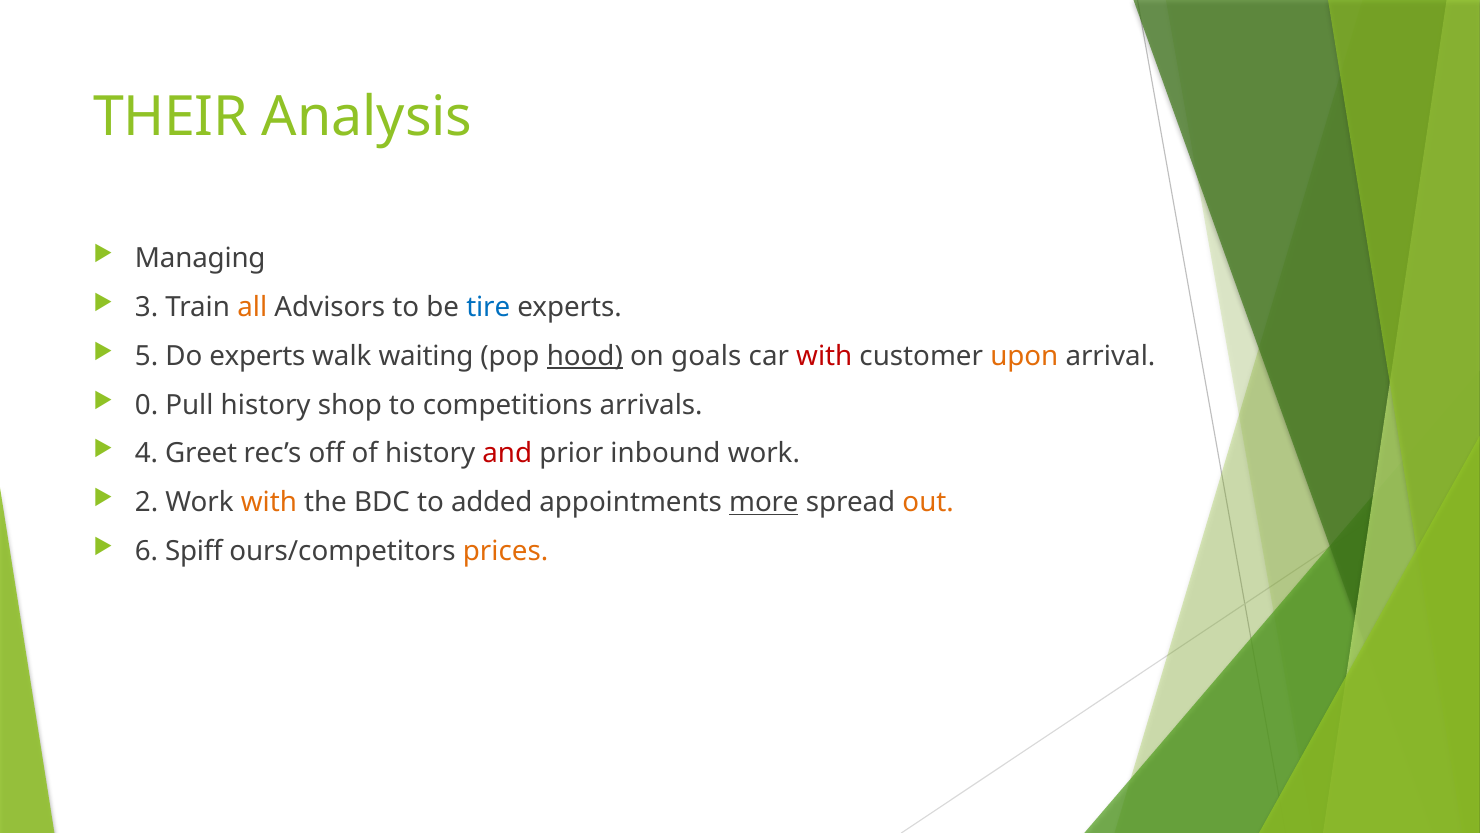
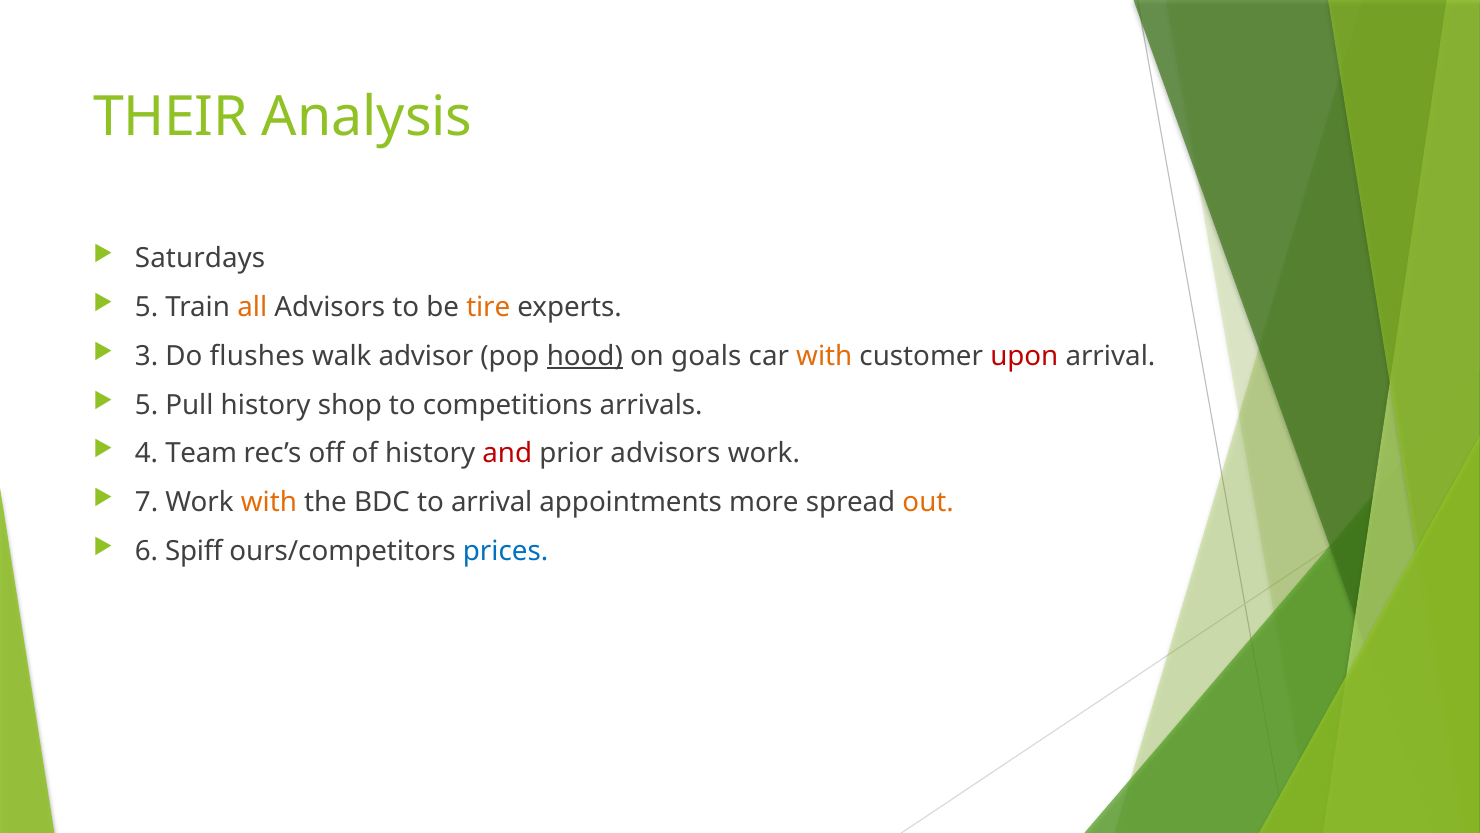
Managing: Managing -> Saturdays (200, 258)
3: 3 -> 5 (147, 307)
tire colour: blue -> orange (488, 307)
5: 5 -> 3 (147, 356)
Do experts: experts -> flushes (257, 356)
waiting: waiting -> advisor (426, 356)
with colour: red -> orange (824, 356)
upon colour: orange -> red (1024, 356)
0: 0 -> 5 (147, 405)
Greet: Greet -> Team (201, 453)
prior inbound: inbound -> advisors (665, 453)
2: 2 -> 7 (147, 502)
to added: added -> arrival (492, 502)
more underline: present -> none (764, 502)
prices colour: orange -> blue (506, 551)
